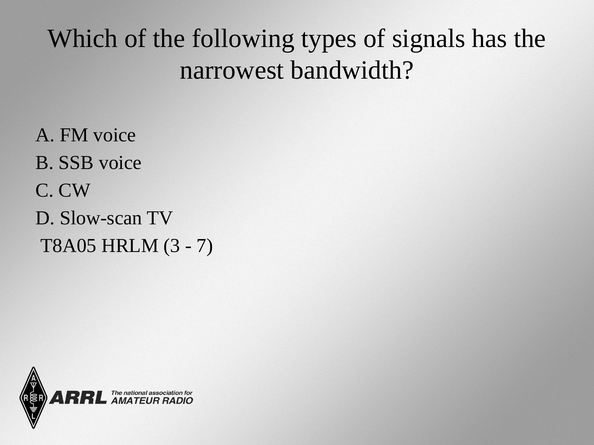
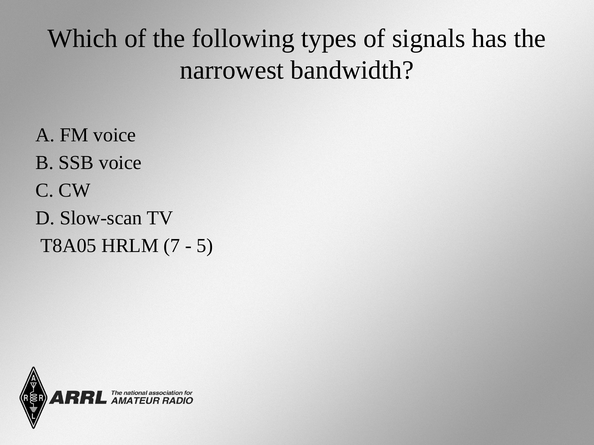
3: 3 -> 7 (172, 246)
7: 7 -> 5 (205, 246)
